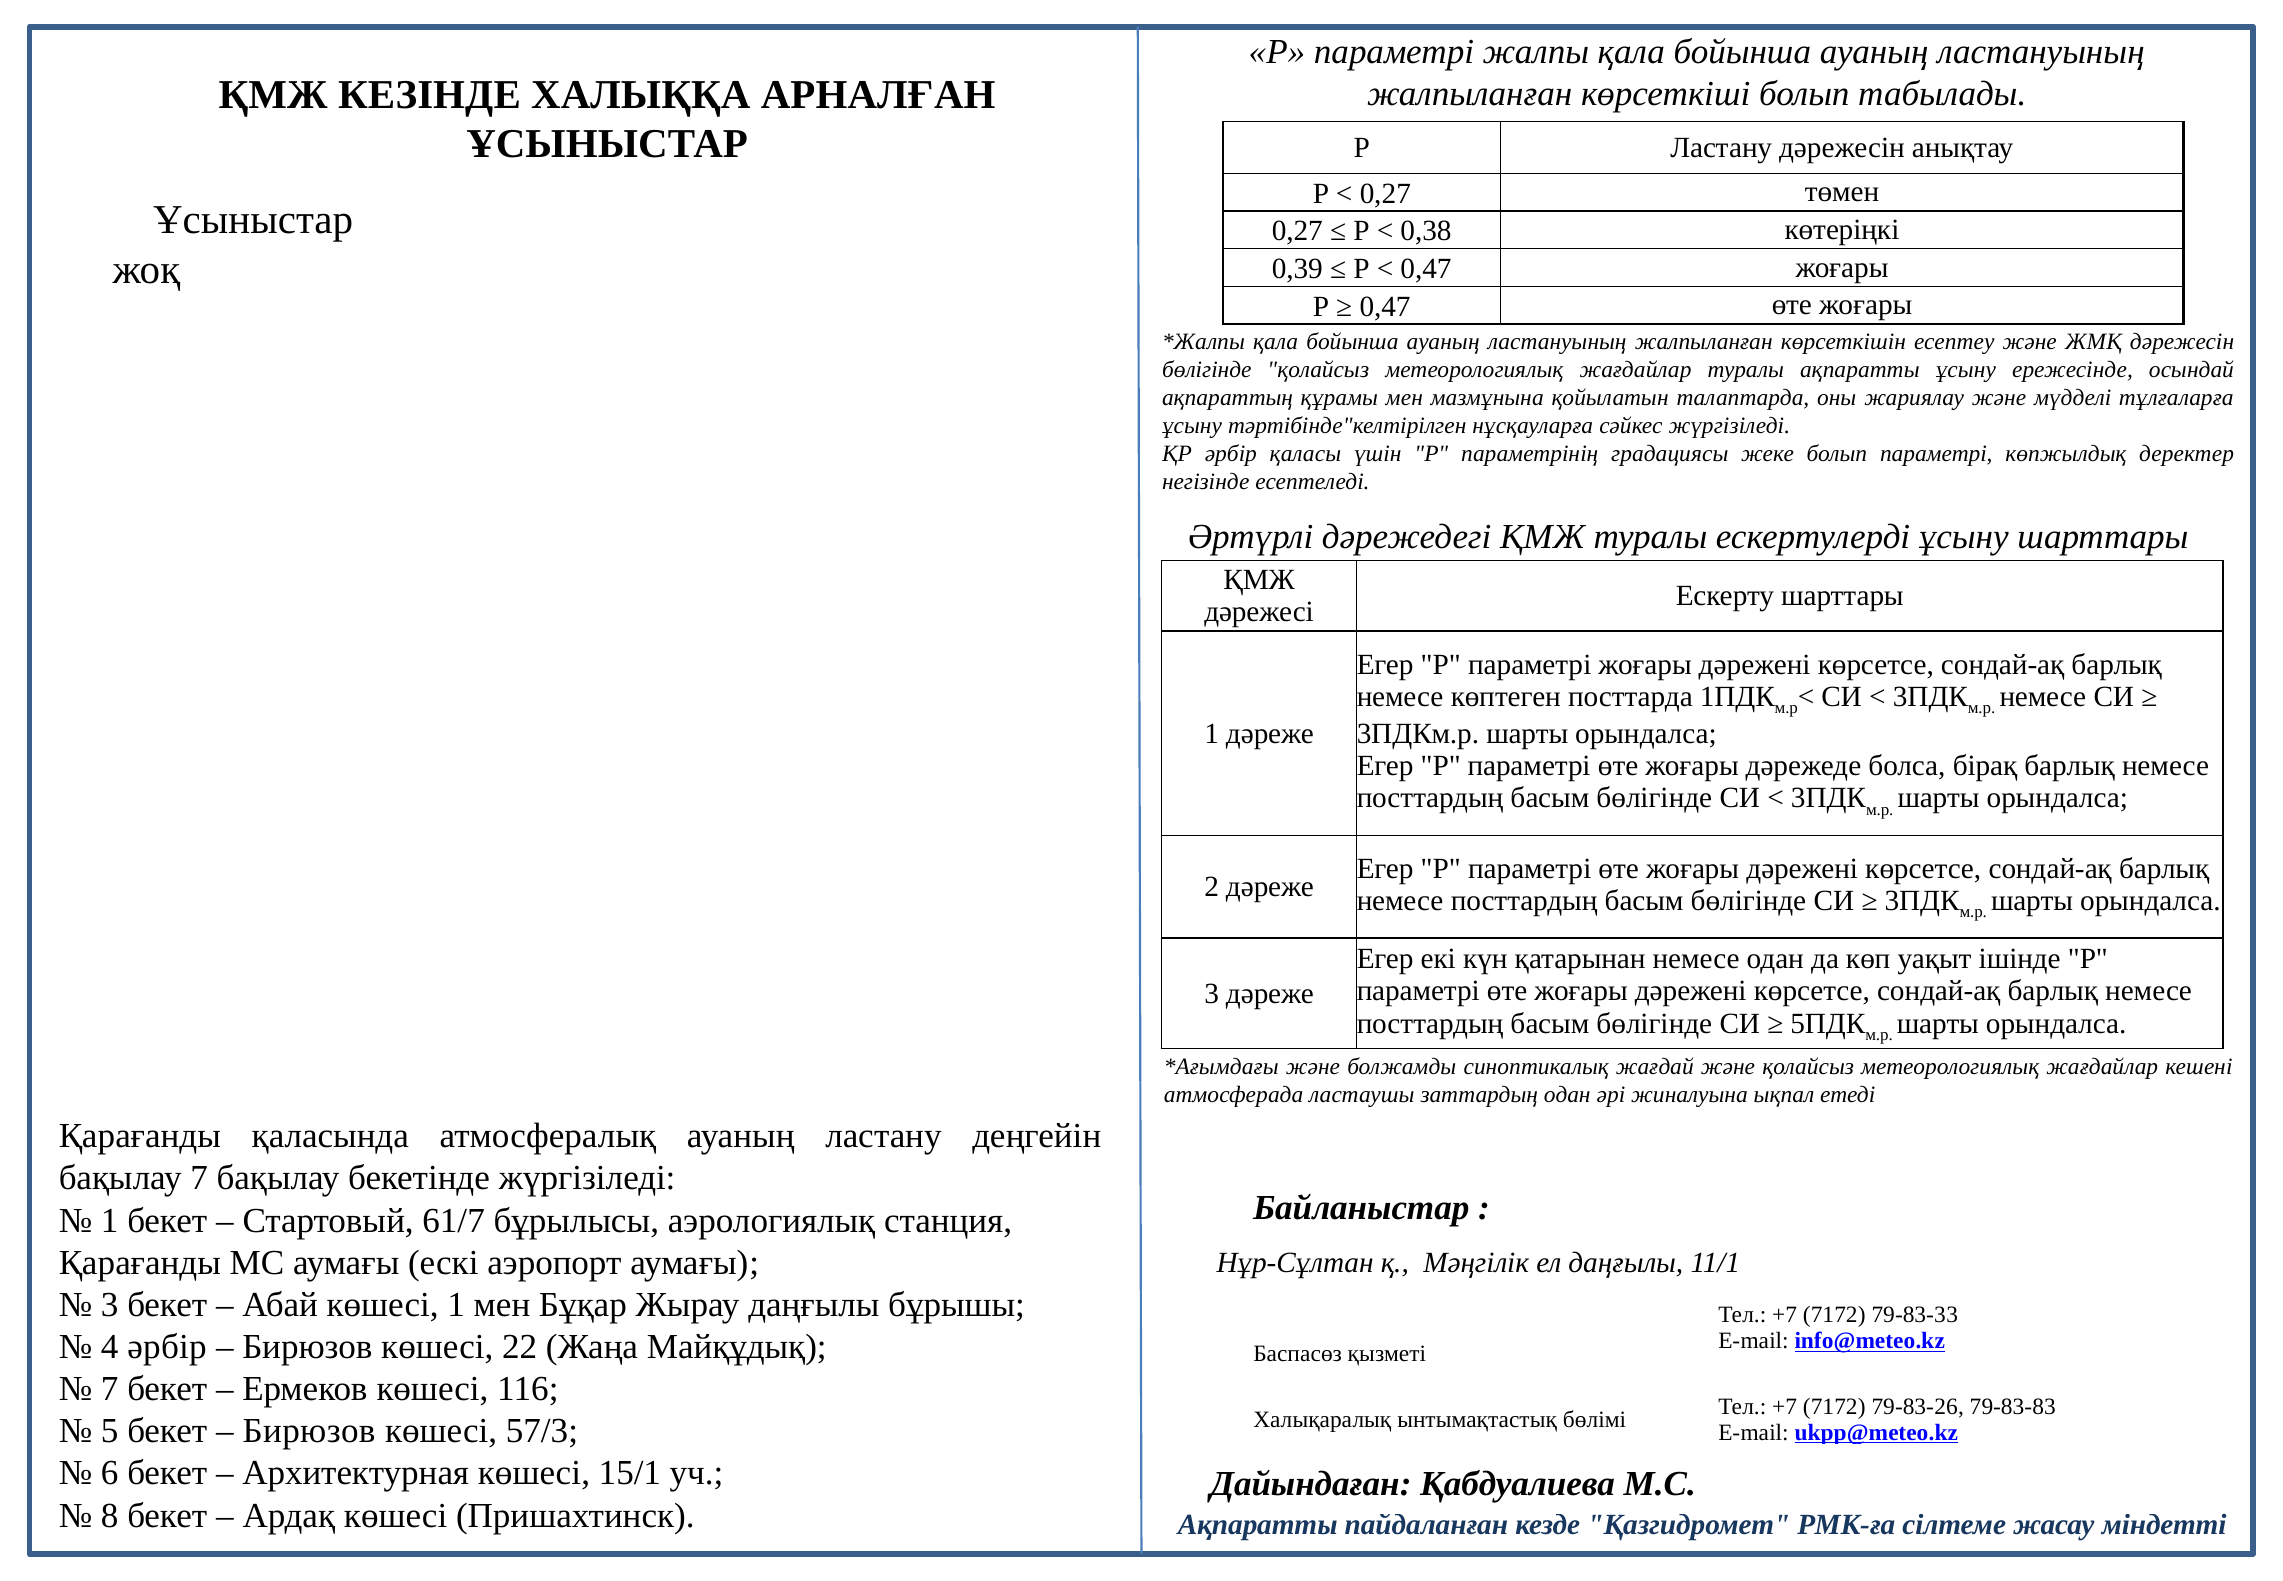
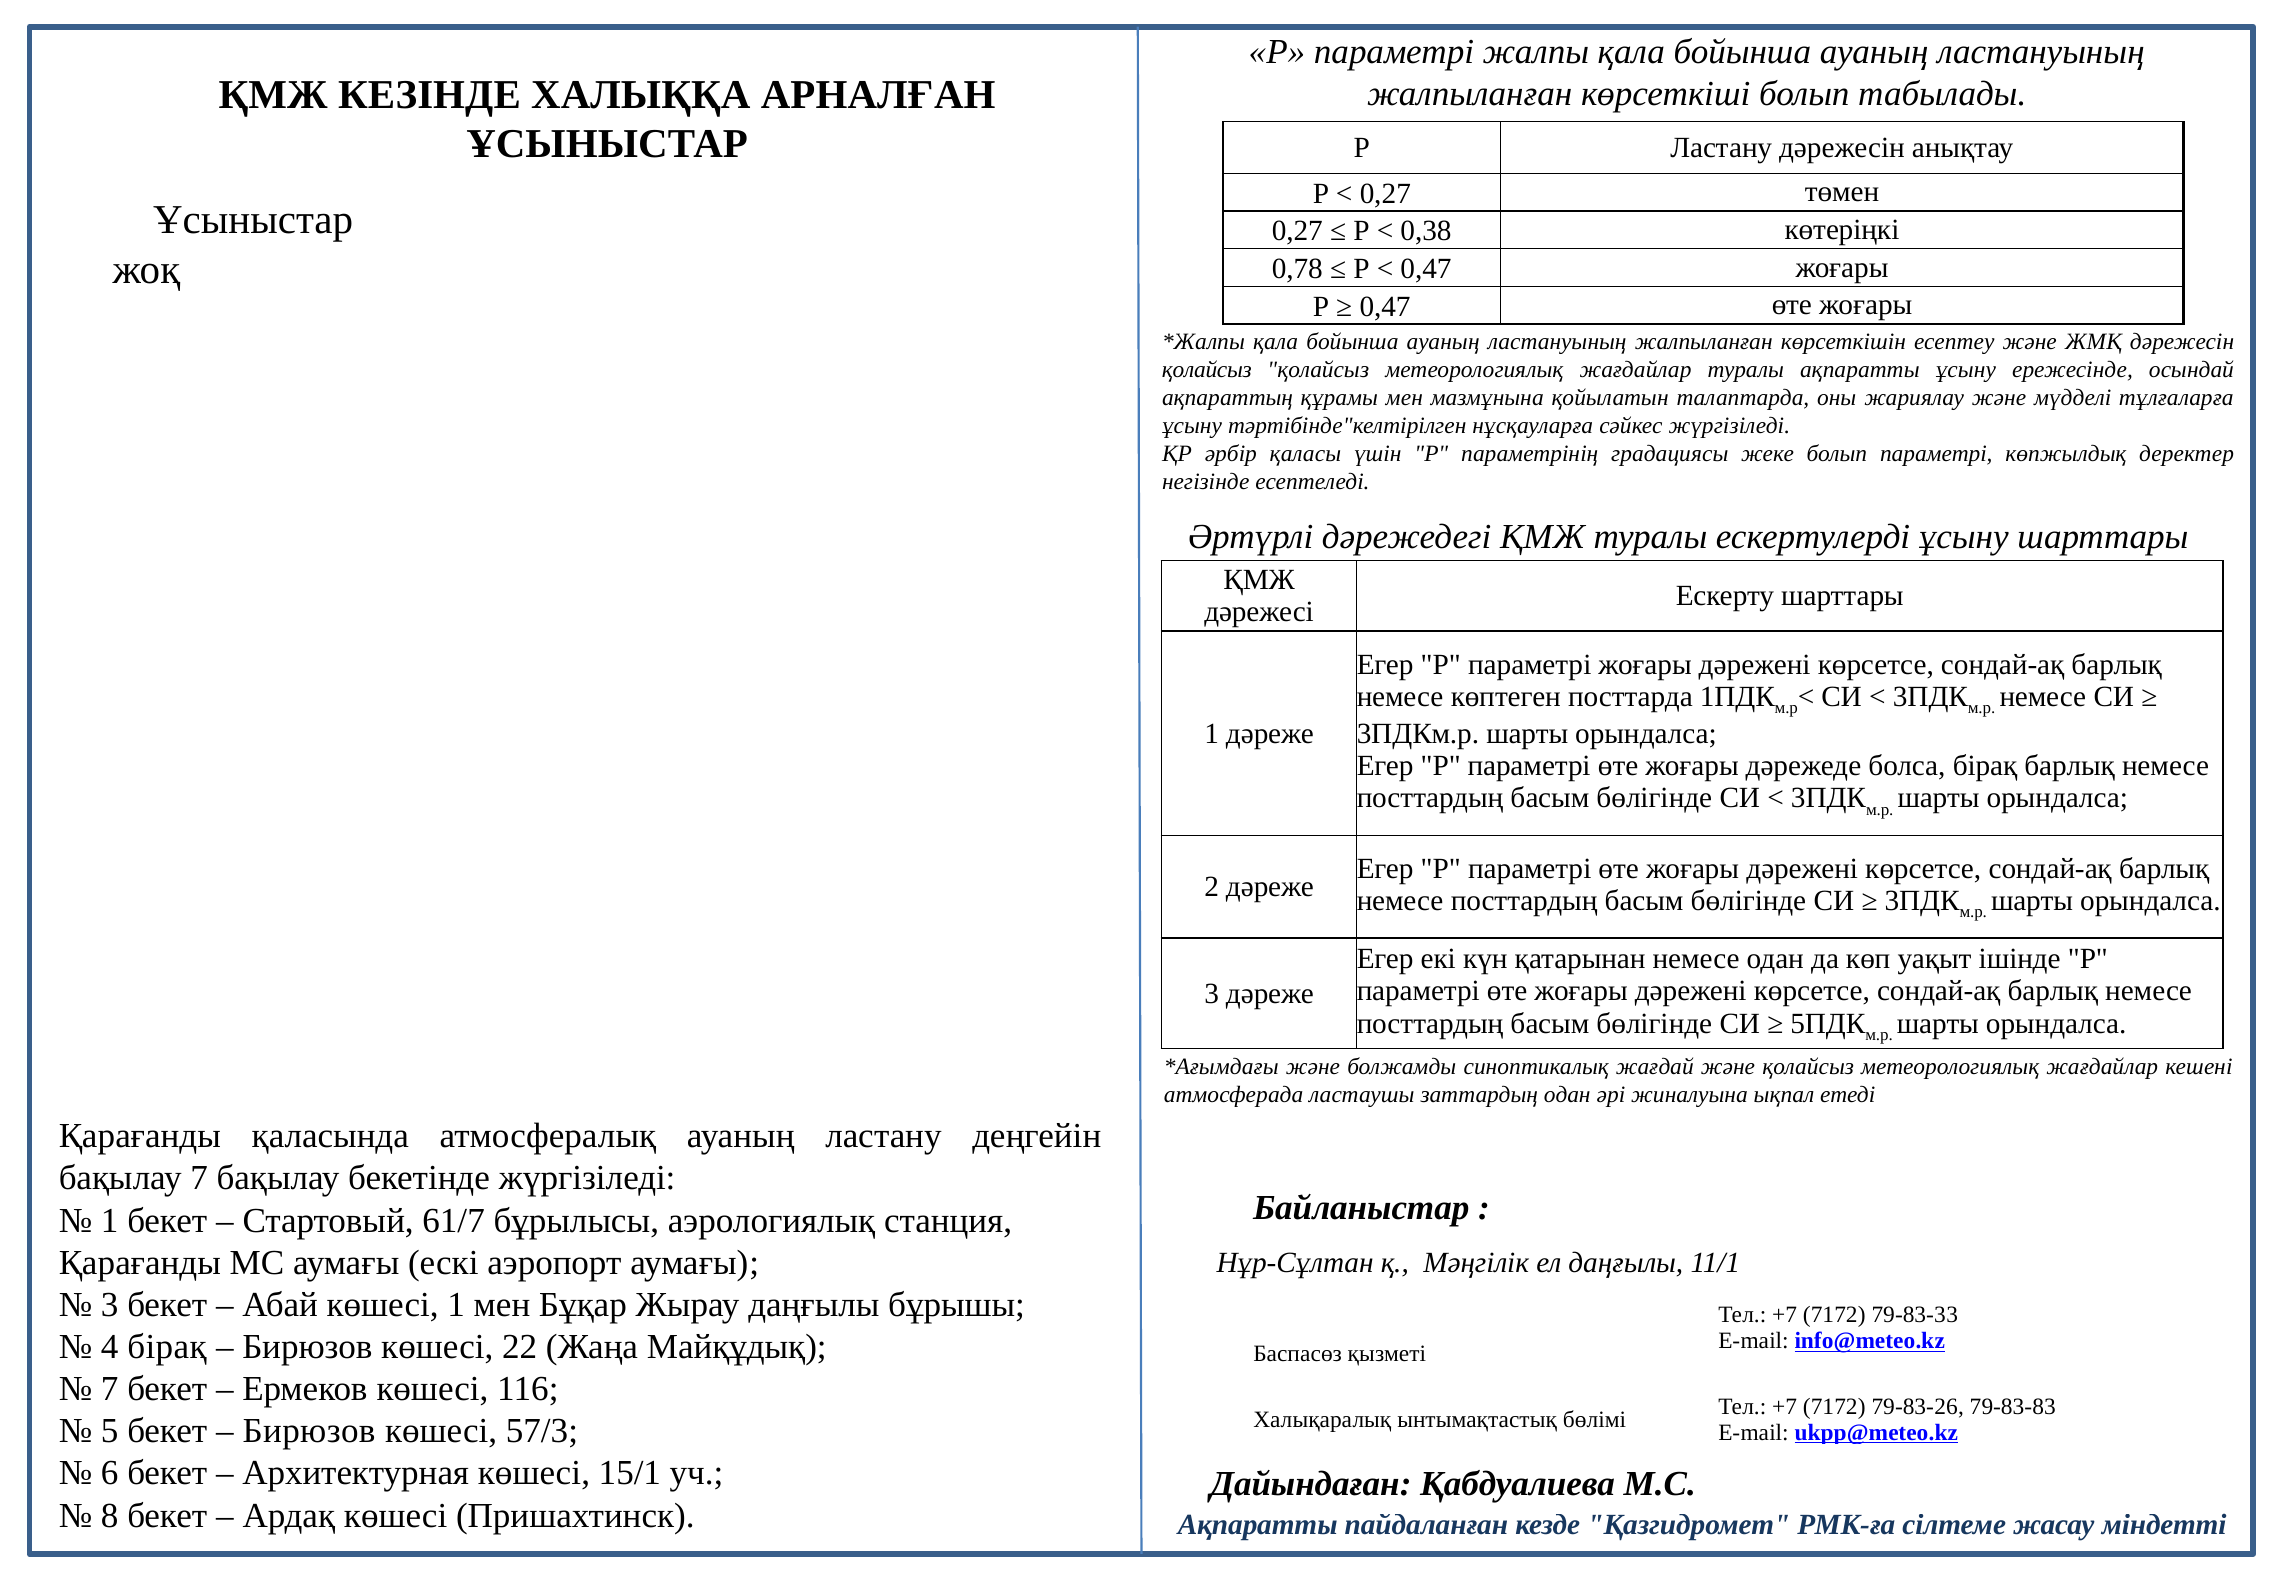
0,39: 0,39 -> 0,78 (1297, 269)
бөлігінде: бөлігінде -> қолайсыз (1207, 369)
4 әрбір: әрбір -> бірақ (167, 1347)
